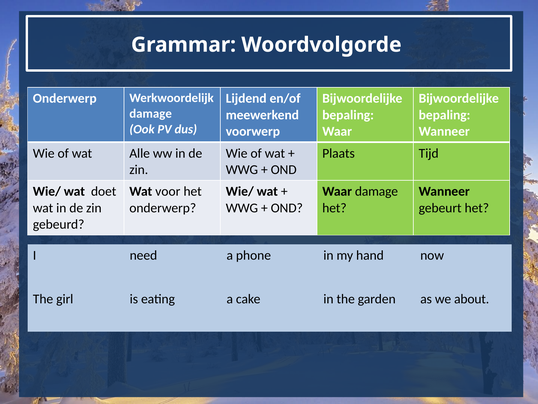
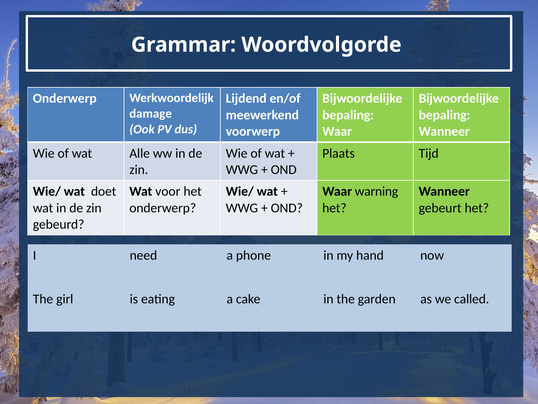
Waar damage: damage -> warning (376, 191)
about: about -> called (472, 299)
